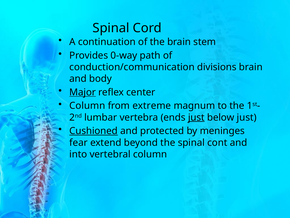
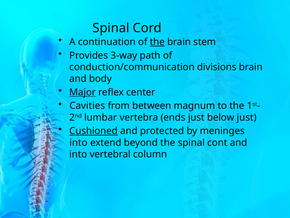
the underline: none -> present (157, 42)
0-way: 0-way -> 3-way (124, 55)
Column: Column -> Cavities (87, 106)
extreme: extreme -> between (152, 106)
just underline: present -> none (196, 117)
fear: fear -> into (78, 142)
